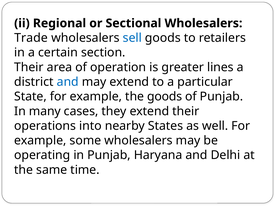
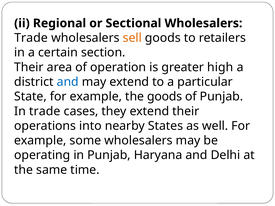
sell colour: blue -> orange (132, 38)
lines: lines -> high (220, 67)
In many: many -> trade (45, 111)
